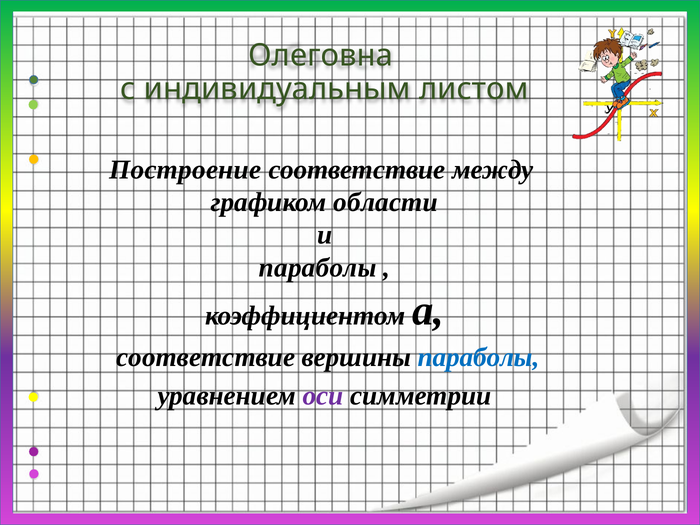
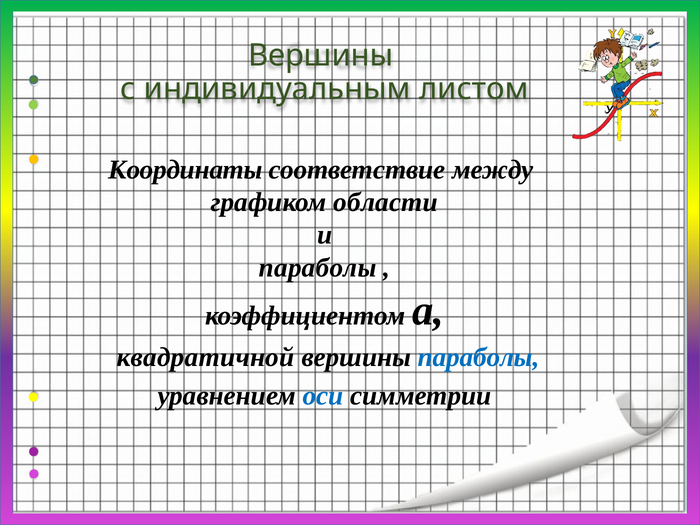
Олеговна: Олеговна -> Вершины (321, 56)
Построение: Построение -> Координаты (186, 170)
соответствие: соответствие -> квадратичной (206, 357)
оси colour: purple -> blue (323, 396)
